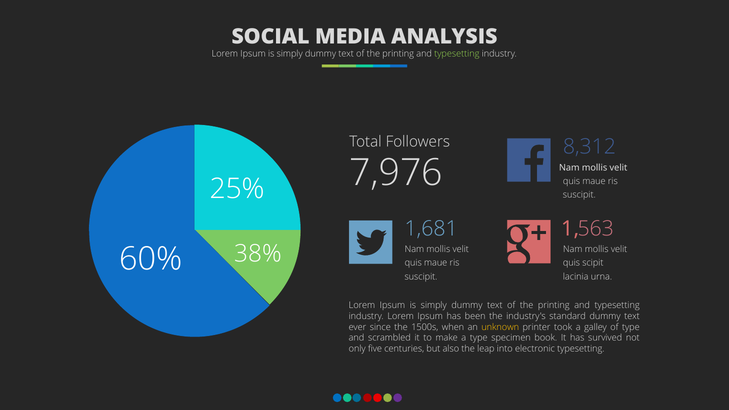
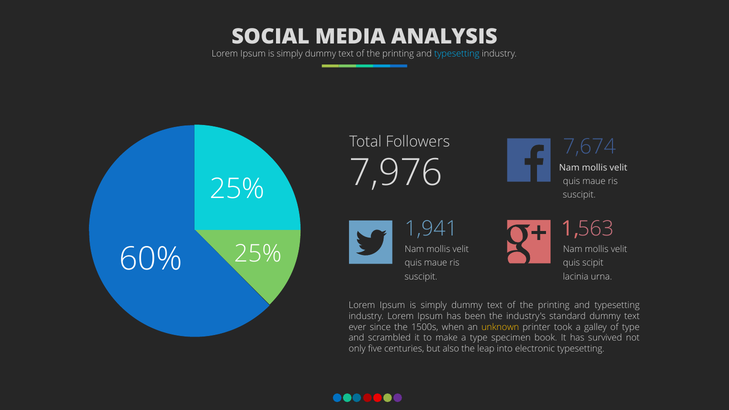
typesetting colour: light green -> light blue (457, 54)
8,312: 8,312 -> 7,674 (589, 147)
1,681: 1,681 -> 1,941 (431, 229)
38%: 38% -> 25% (258, 254)
